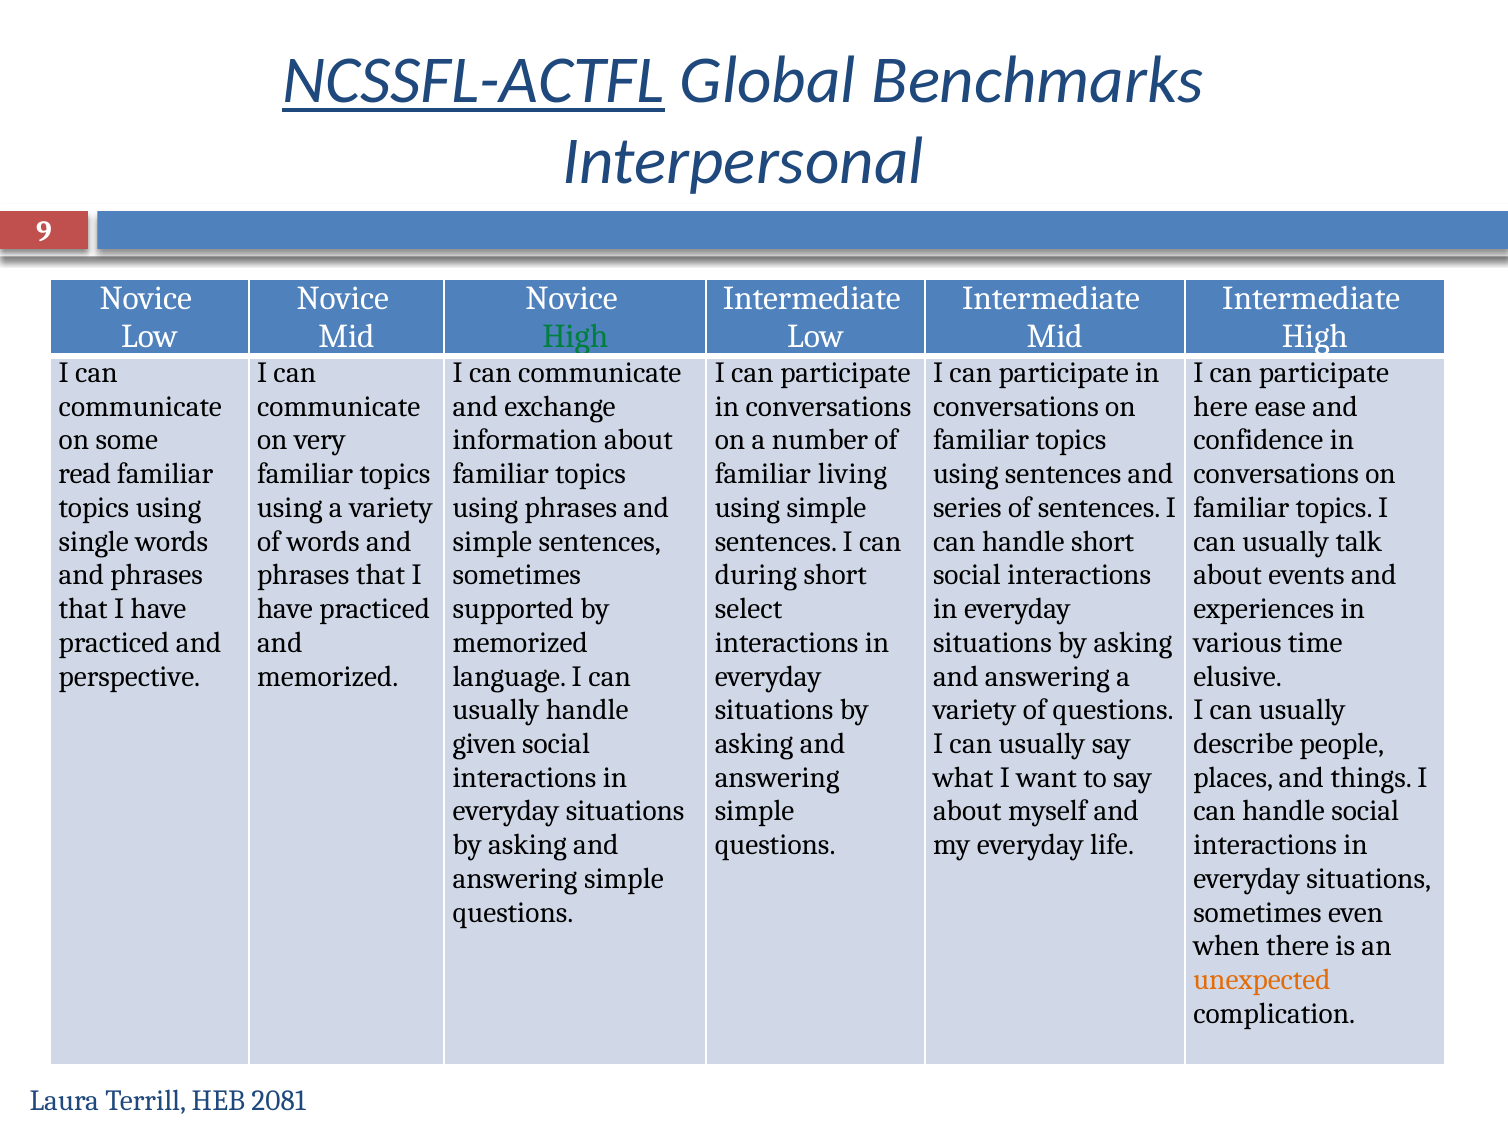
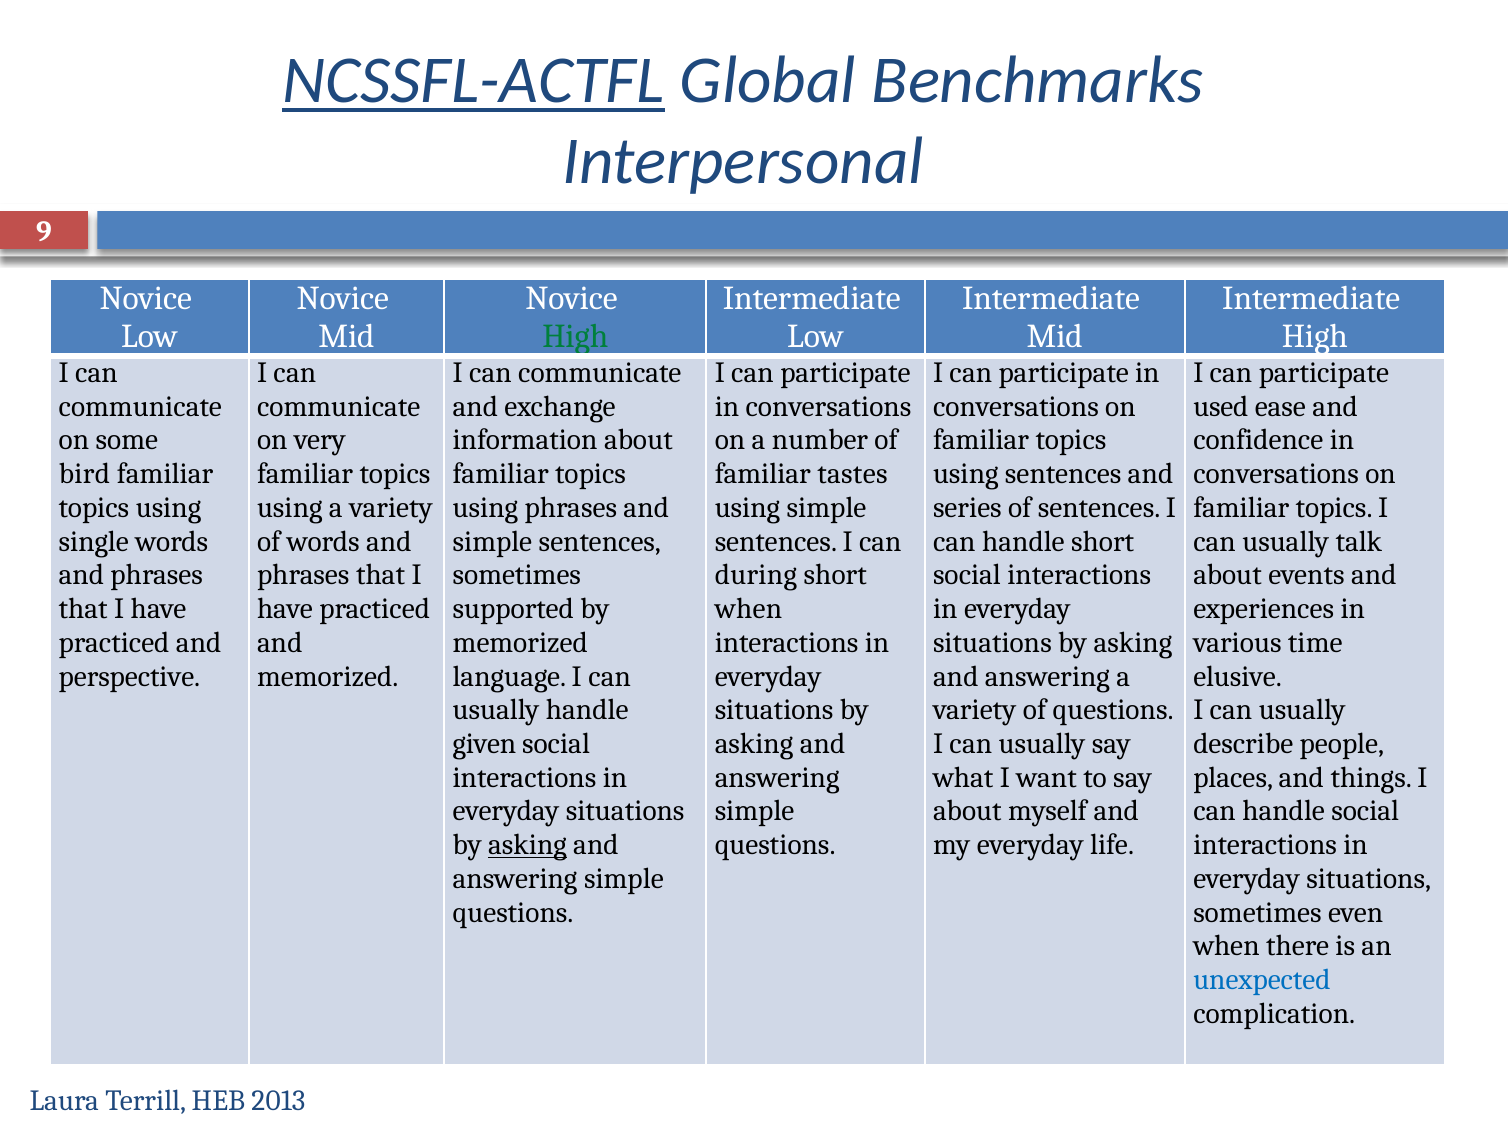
here: here -> used (1221, 407)
read: read -> bird (84, 474)
living: living -> tastes (852, 474)
select: select -> when (748, 609)
asking underline: none -> present (527, 845)
unexpected colour: orange -> blue (1262, 980)
2081: 2081 -> 2013 (278, 1101)
